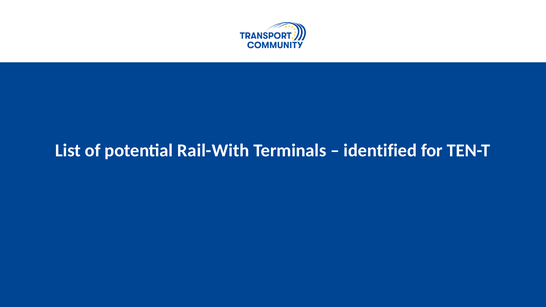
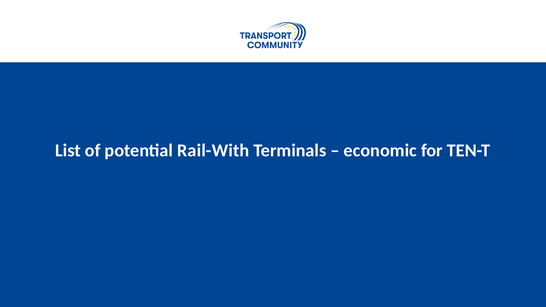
identified: identified -> economic (380, 151)
